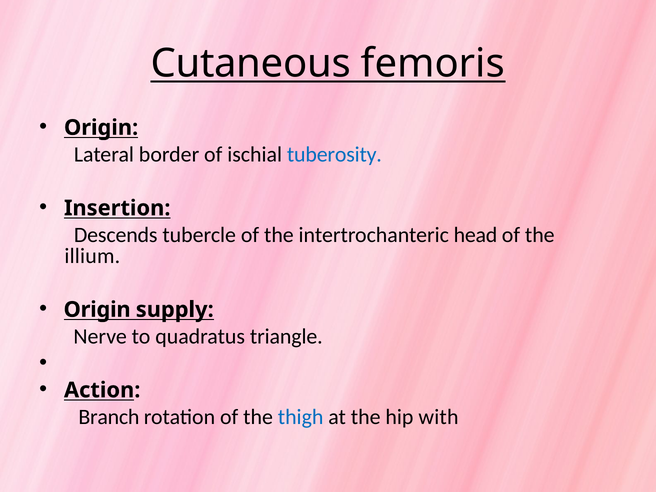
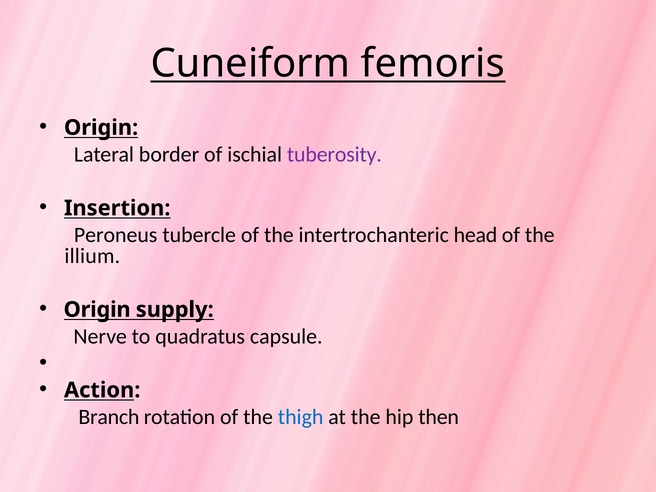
Cutaneous: Cutaneous -> Cuneiform (250, 64)
tuberosity colour: blue -> purple (334, 154)
Descends: Descends -> Peroneus (116, 235)
triangle: triangle -> capsule (286, 336)
with: with -> then (439, 417)
